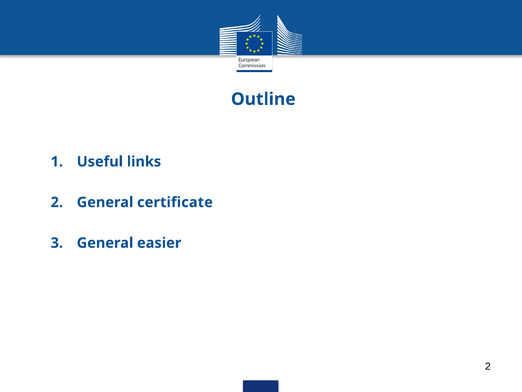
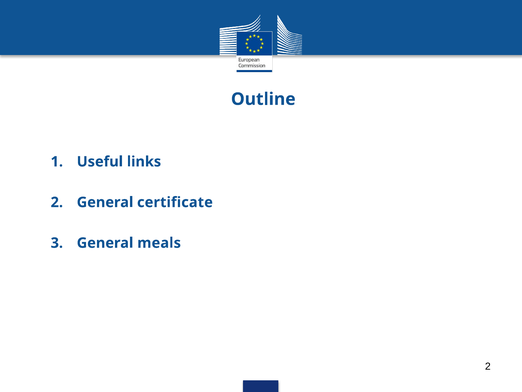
easier: easier -> meals (159, 243)
